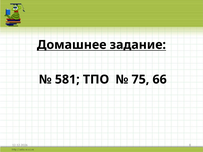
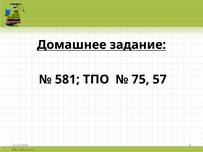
66: 66 -> 57 (160, 80)
